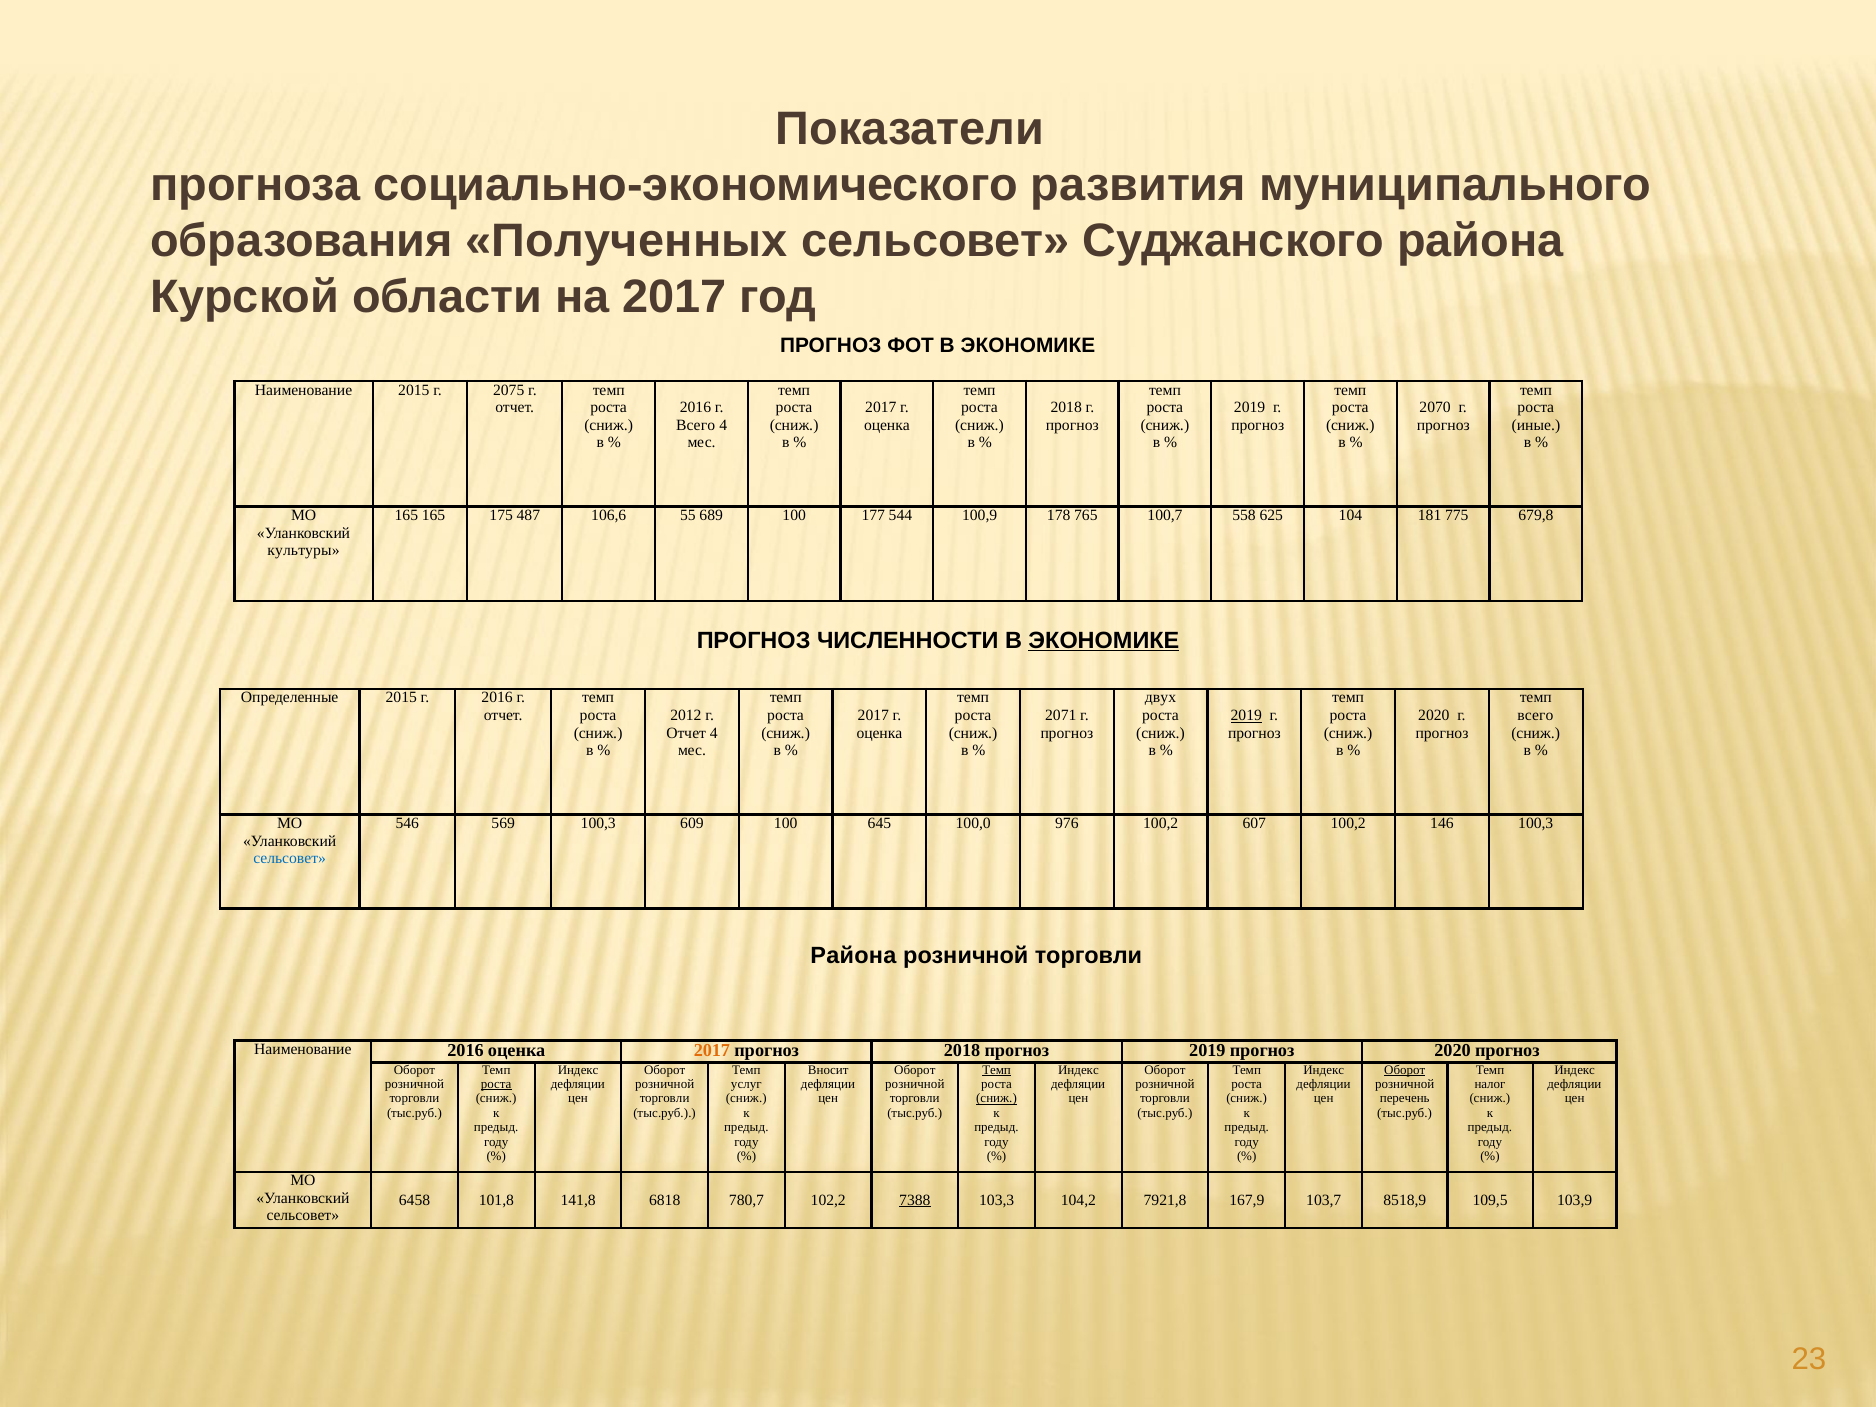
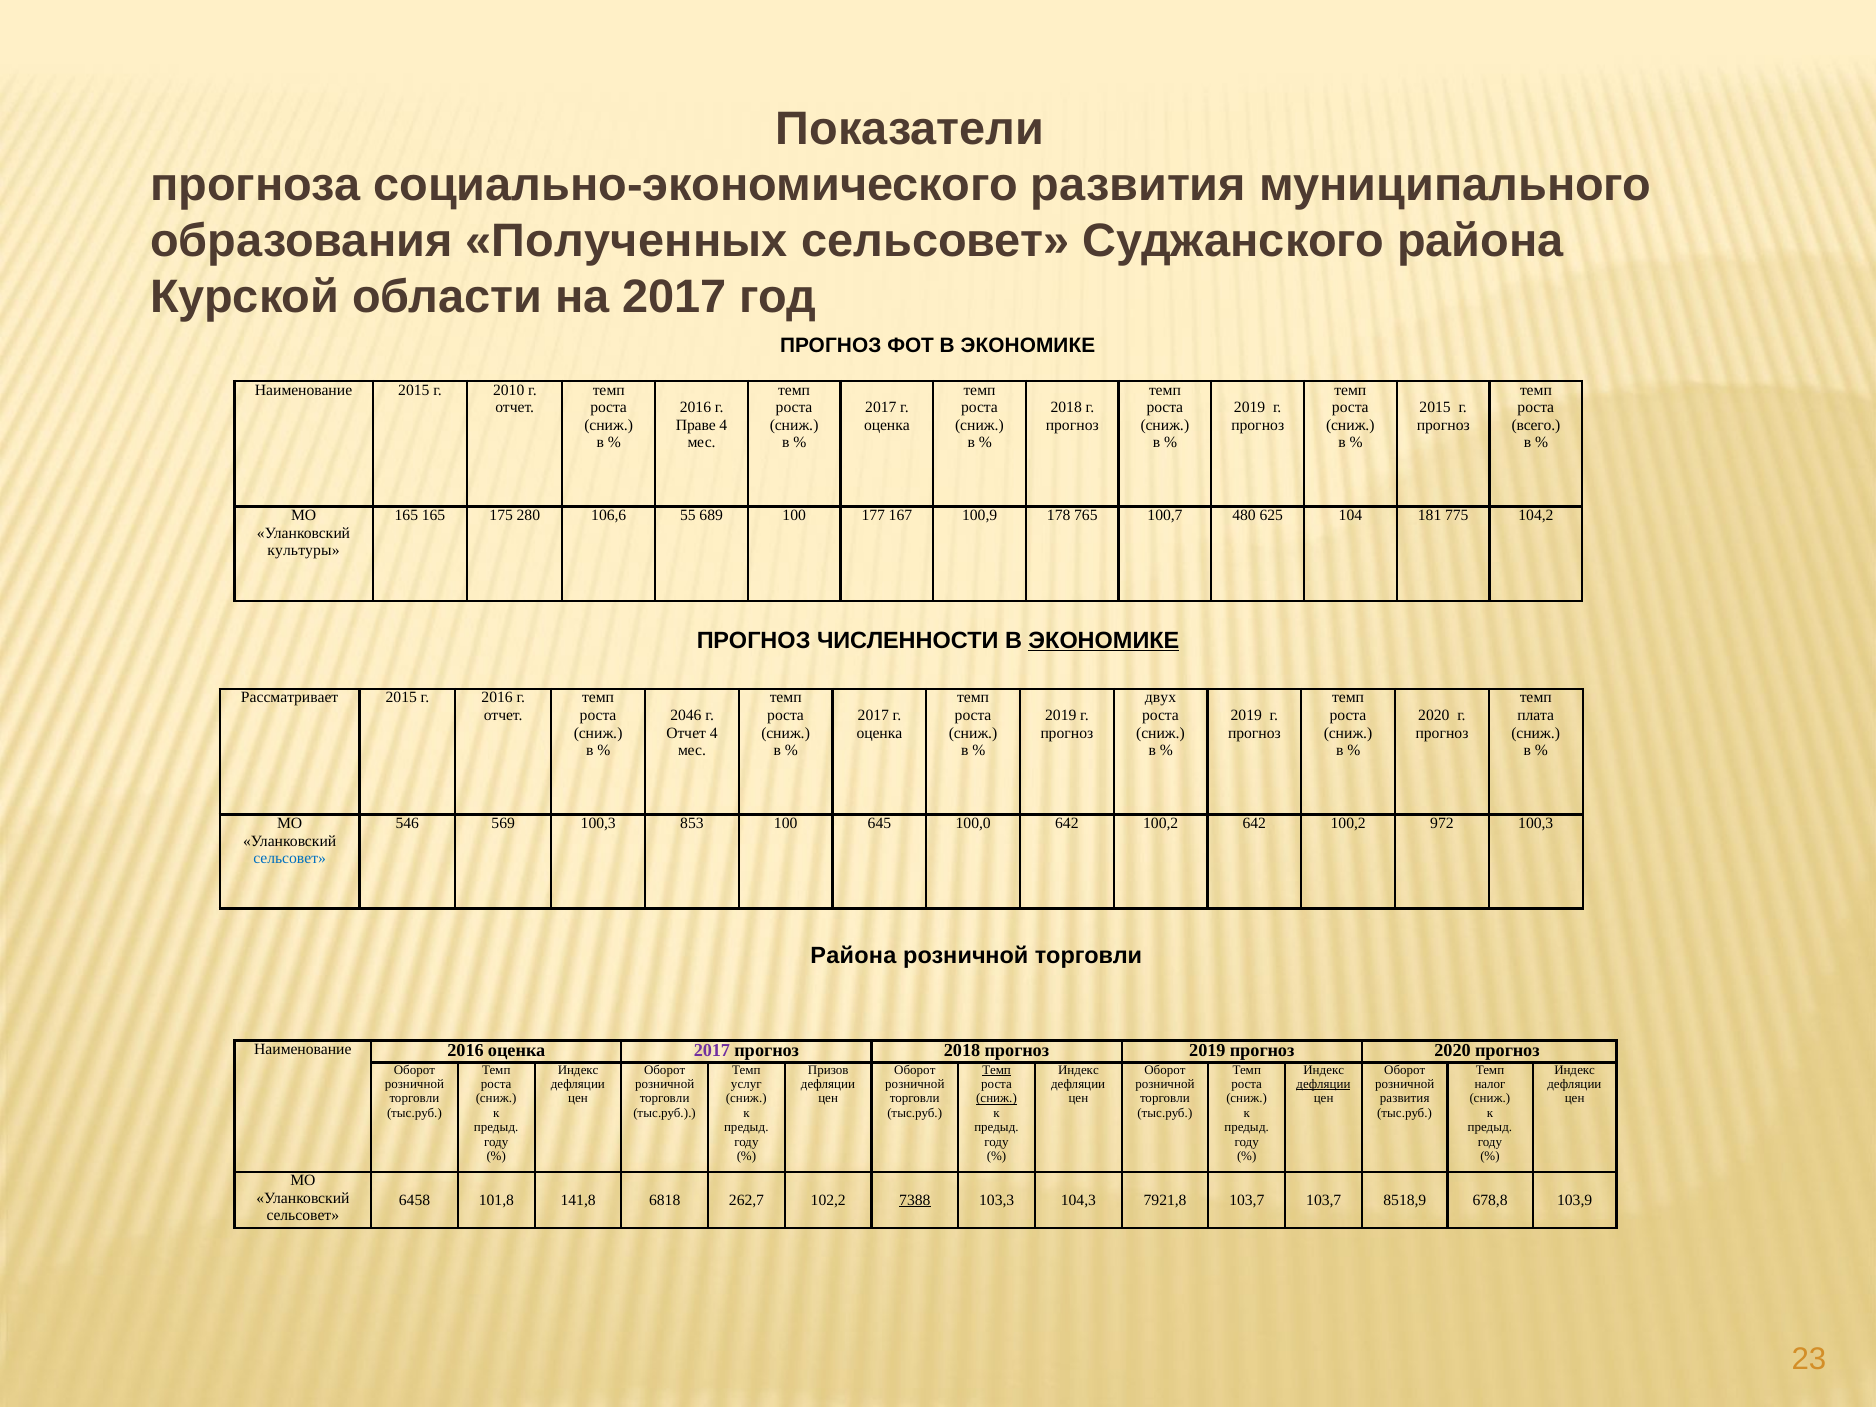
2075: 2075 -> 2010 (509, 390)
2070: 2070 -> 2015 (1435, 408)
Всего: Всего -> Праве (696, 425)
иные: иные -> всего (1536, 425)
487: 487 -> 280 (528, 516)
544: 544 -> 167 (900, 516)
558: 558 -> 480 (1244, 516)
679,8: 679,8 -> 104,2 (1536, 516)
Определенные: Определенные -> Рассматривает (290, 698)
2012: 2012 -> 2046 (686, 715)
2071: 2071 -> 2019 (1061, 715)
2019 underline: present -> none (1246, 715)
всего: всего -> плата (1536, 715)
609: 609 -> 853 (692, 823)
100,0 976: 976 -> 642 (1067, 823)
100,2 607: 607 -> 642 (1254, 823)
146: 146 -> 972 (1442, 823)
2017 colour: orange -> purple (712, 1051)
Вносит: Вносит -> Призов (828, 1070)
Оборот underline: present -> none (1405, 1070)
роста underline: present -> none (496, 1084)
дефляции underline: none -> present (1323, 1084)
перечень: перечень -> развития (1405, 1099)
780,7: 780,7 -> 262,7 (747, 1200)
104,2: 104,2 -> 104,3 (1078, 1200)
7921,8 167,9: 167,9 -> 103,7 (1247, 1200)
109,5: 109,5 -> 678,8 (1490, 1200)
